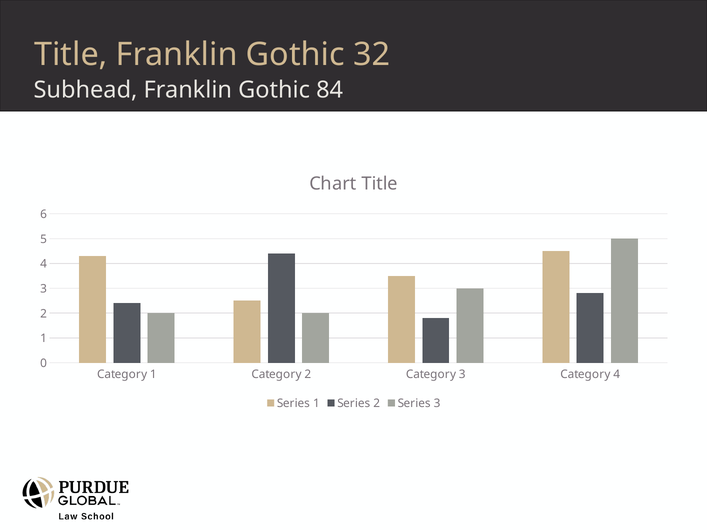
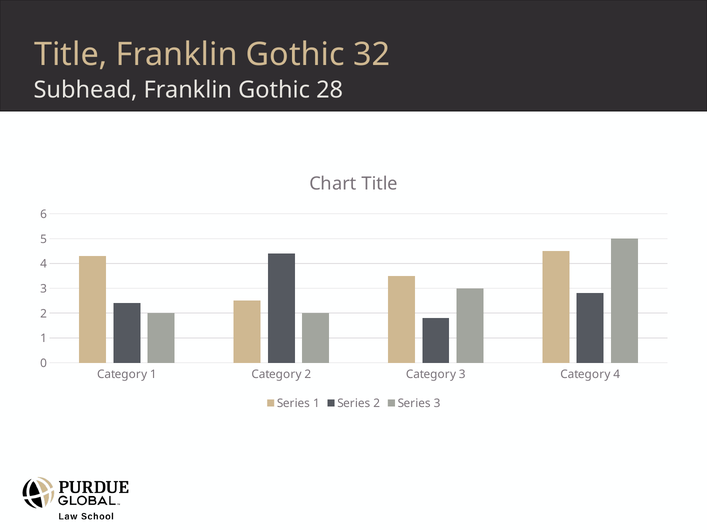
84: 84 -> 28 (330, 90)
